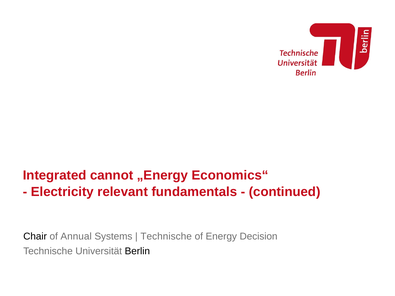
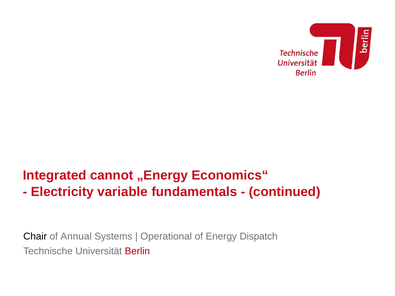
relevant: relevant -> variable (123, 192)
Technische: Technische -> Operational (166, 236)
Decision: Decision -> Dispatch (259, 236)
Berlin colour: black -> red (137, 251)
